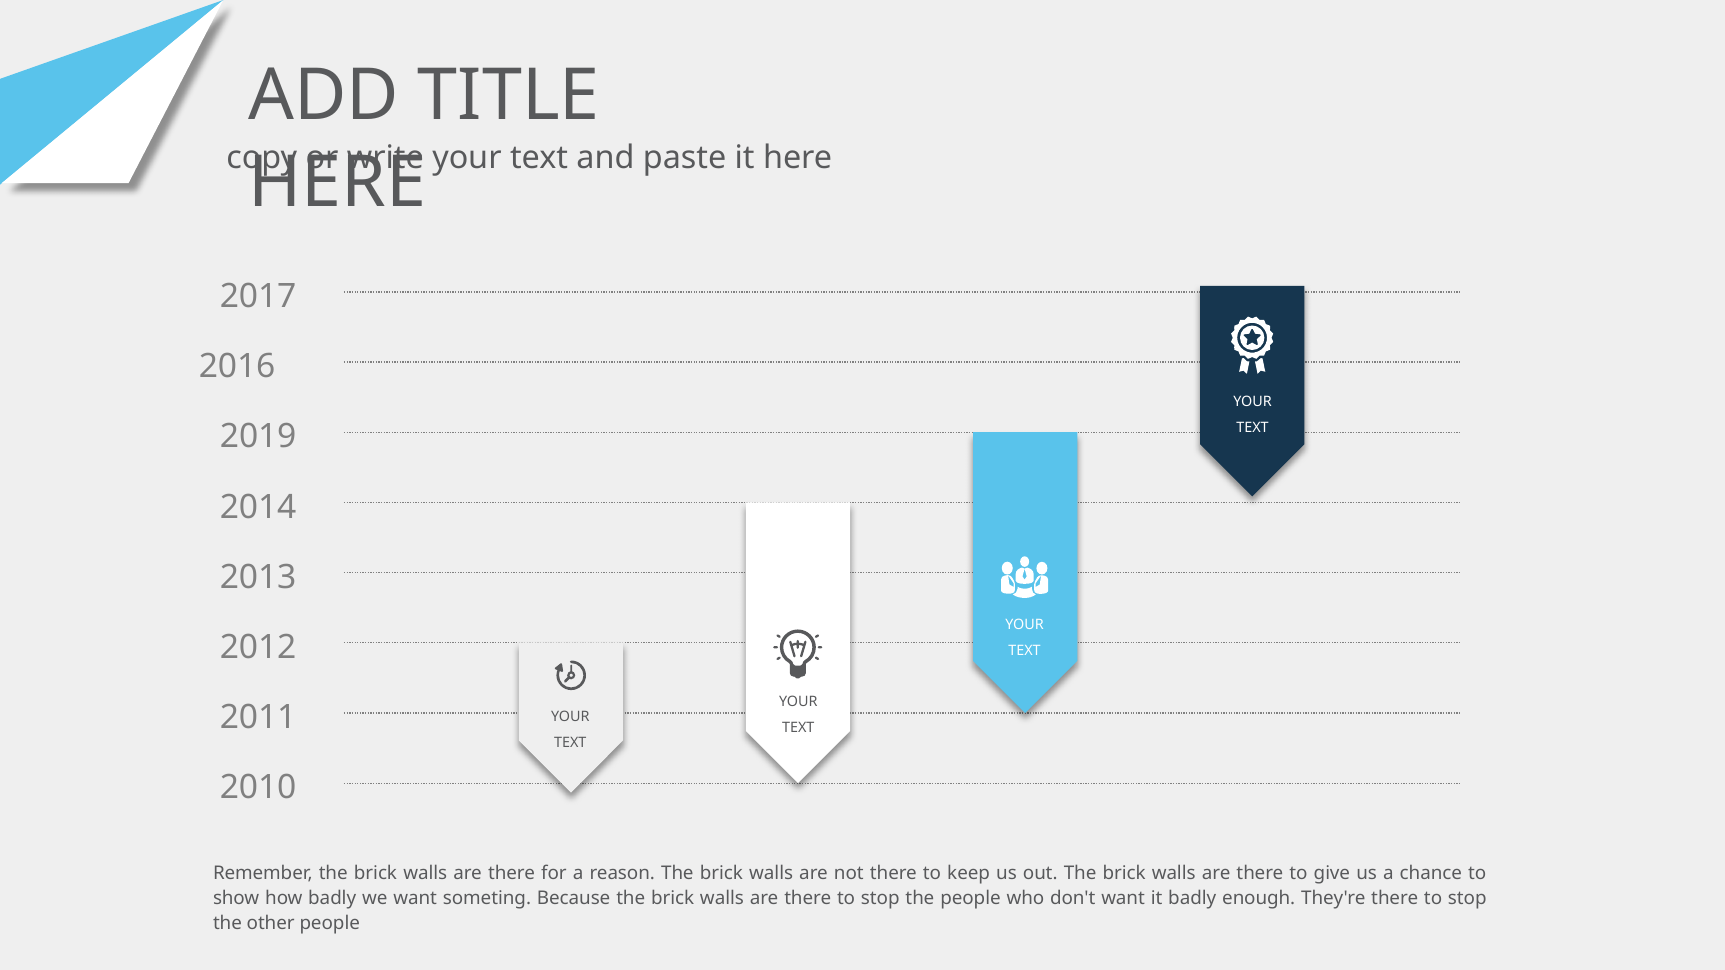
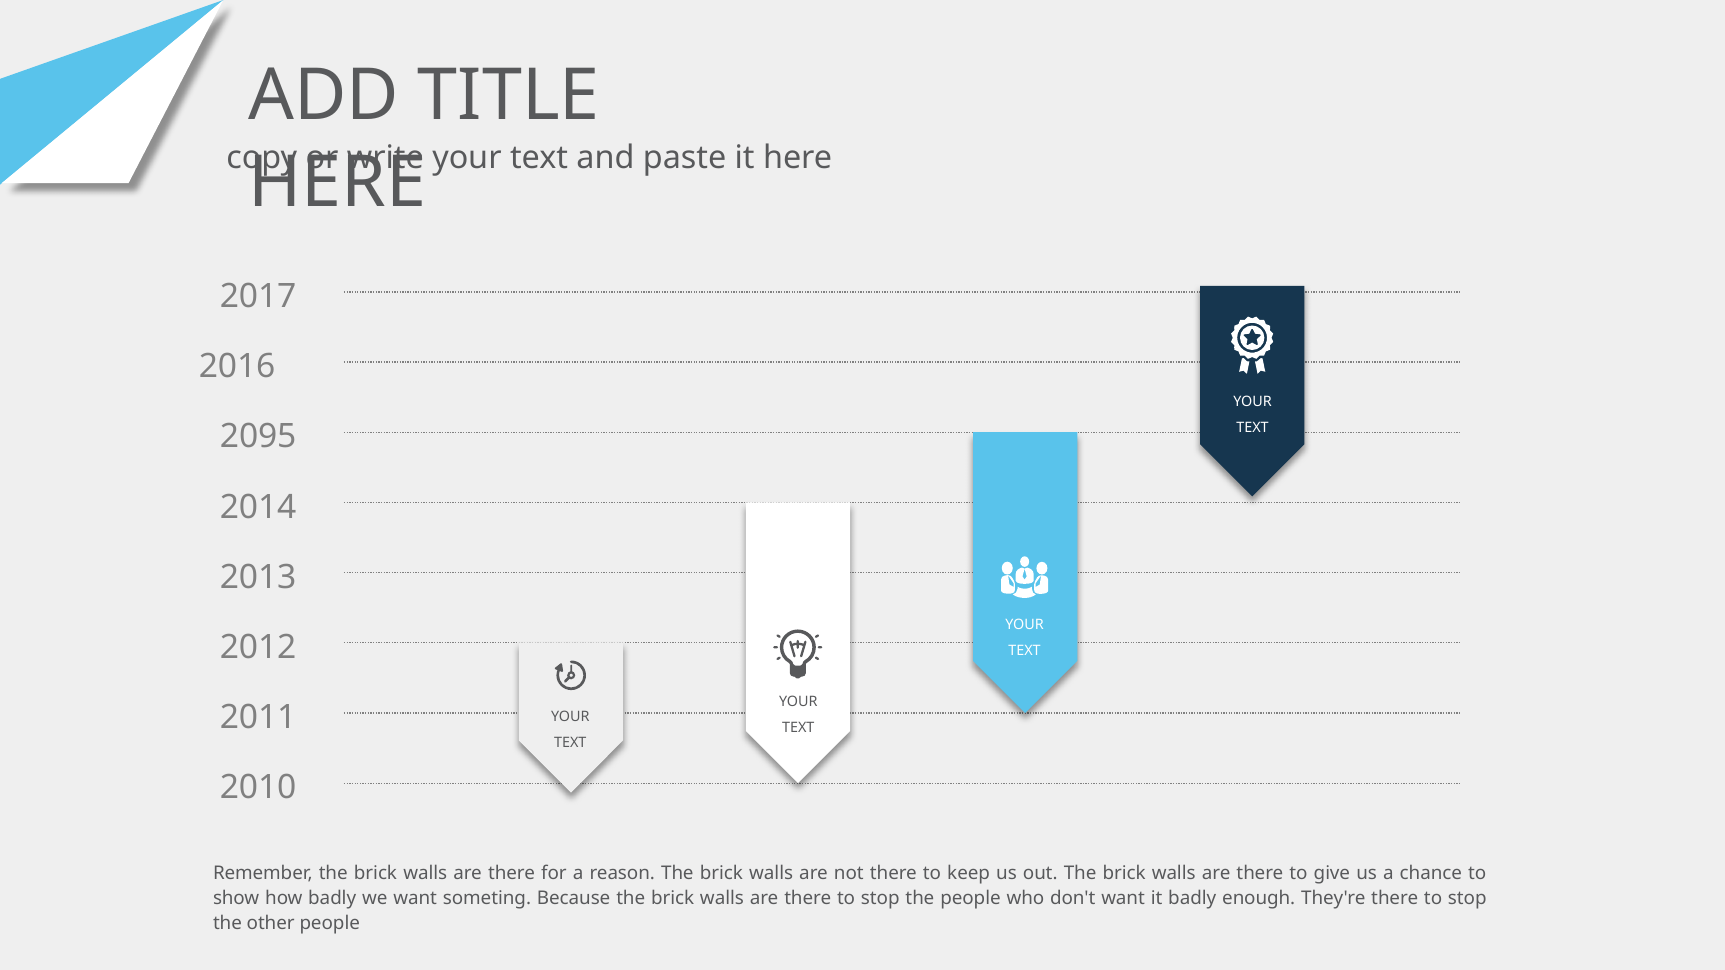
2019: 2019 -> 2095 (258, 437)
